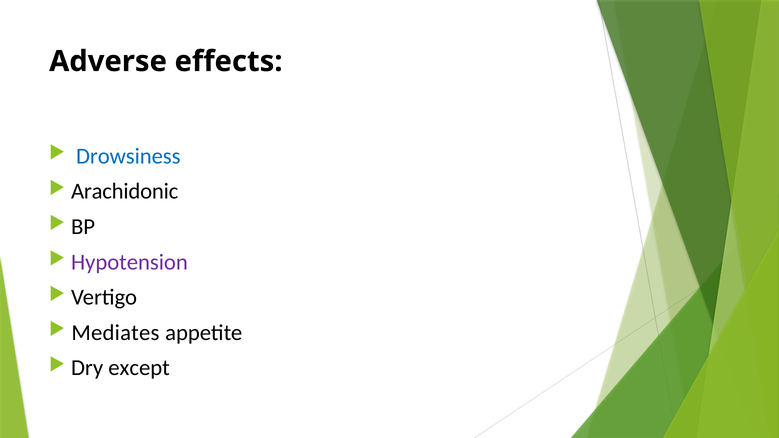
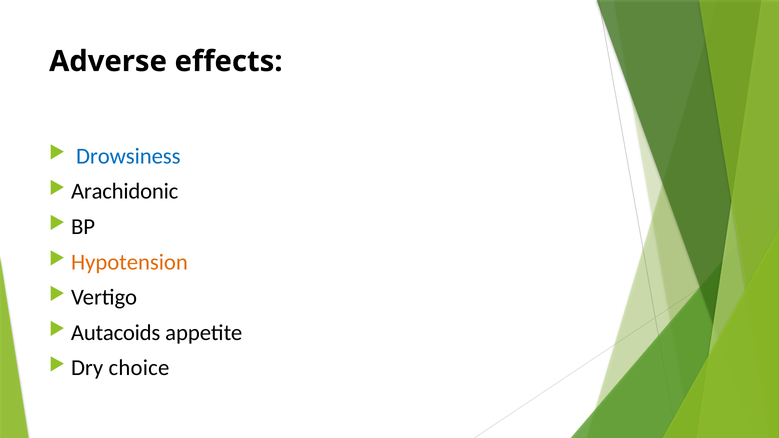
Hypotension colour: purple -> orange (129, 262)
Mediates: Mediates -> Autacoids (116, 333)
except: except -> choice (139, 368)
